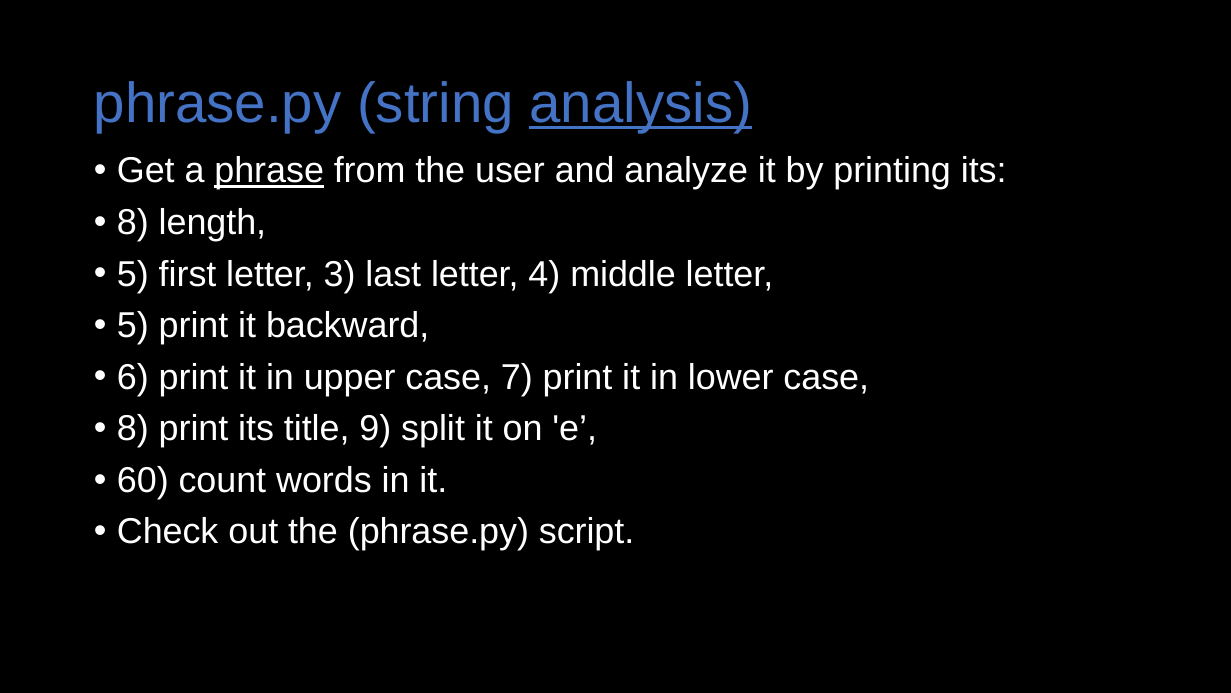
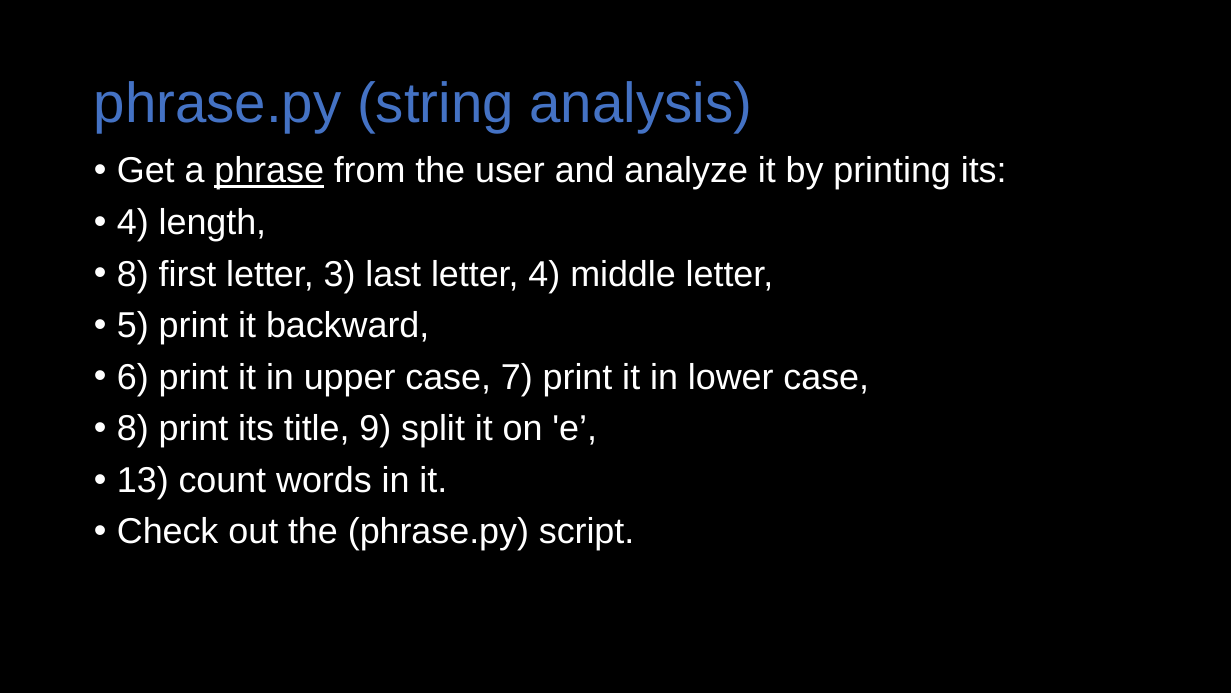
analysis underline: present -> none (641, 103)
8: 8 -> 4 (133, 222)
5: 5 -> 8 (133, 274)
60: 60 -> 13 (143, 480)
